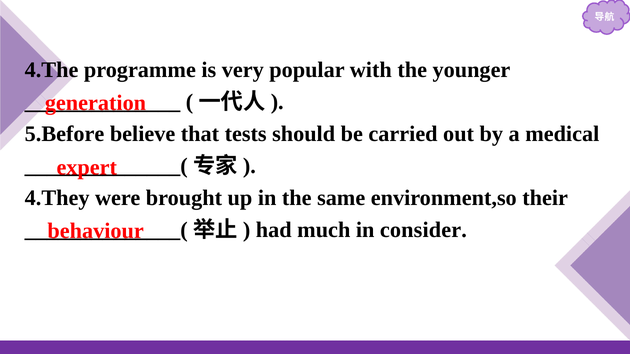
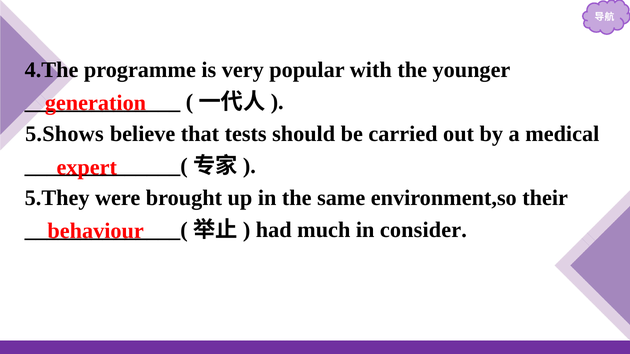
5.Before: 5.Before -> 5.Shows (64, 134)
4.They: 4.They -> 5.They (57, 198)
